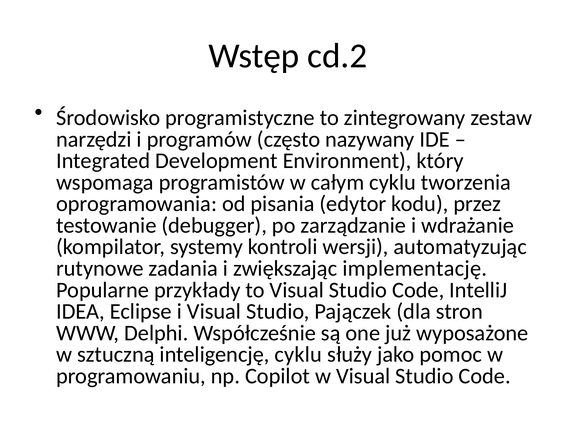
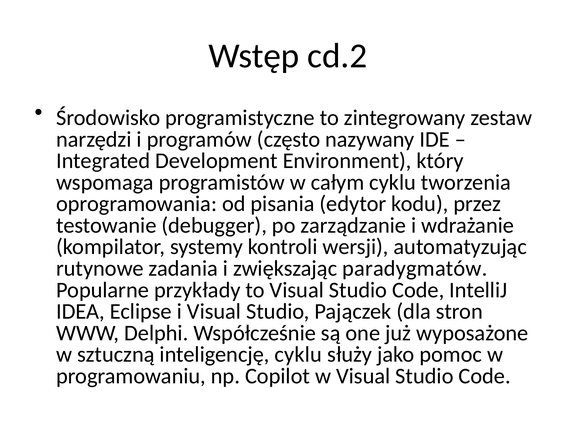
implementację: implementację -> paradygmatów (415, 268)
